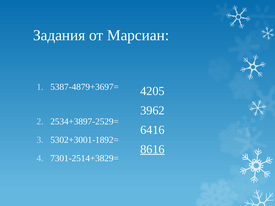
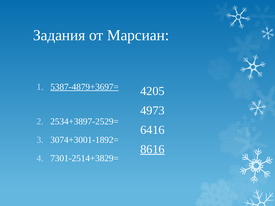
5387-4879+3697= underline: none -> present (84, 87)
3962: 3962 -> 4973 (152, 111)
5302+3001-1892=: 5302+3001-1892= -> 3074+3001-1892= (84, 140)
